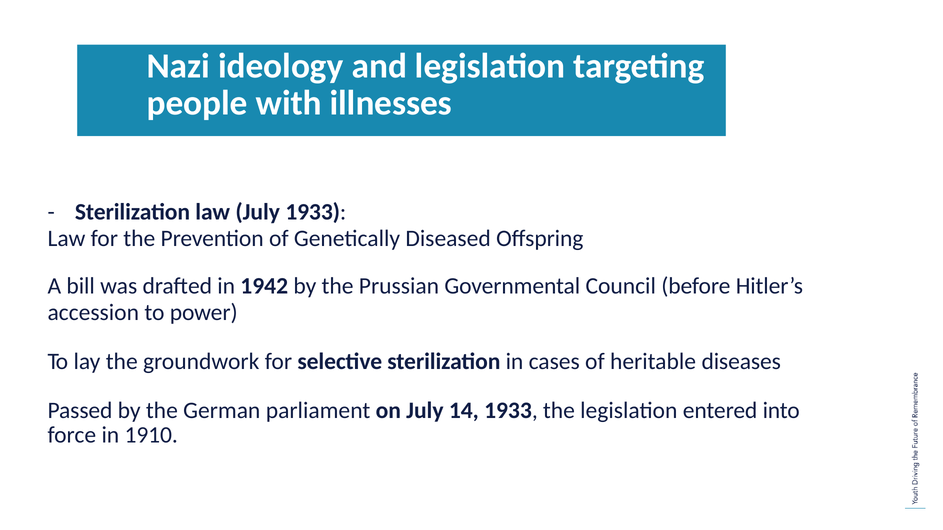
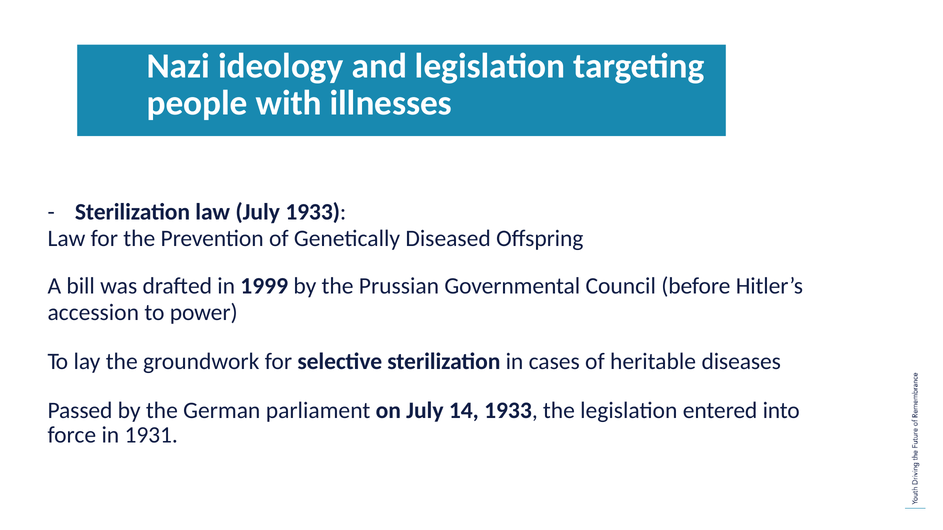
1942: 1942 -> 1999 (264, 286)
1910: 1910 -> 1931 (151, 435)
